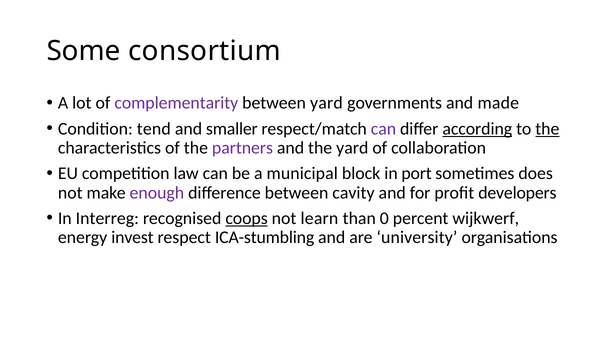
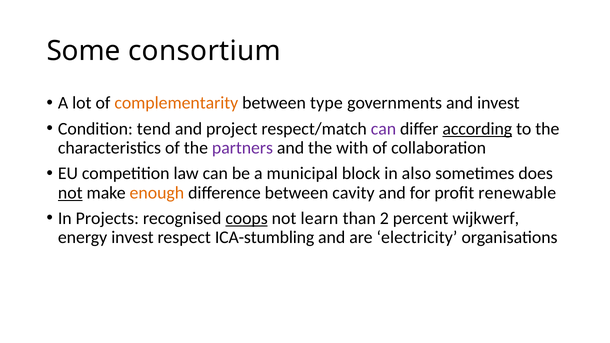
complementarity colour: purple -> orange (176, 103)
between yard: yard -> type (326, 103)
and made: made -> invest (498, 103)
smaller: smaller -> project (232, 129)
the underline: present -> none (547, 129)
the yard: yard -> with (352, 148)
port: port -> also (416, 174)
not underline: none -> present (70, 193)
enough colour: purple -> orange (157, 193)
developers: developers -> renewable (517, 193)
Interreg: Interreg -> Projects (107, 218)
0: 0 -> 2 (384, 218)
university: university -> electricity (417, 238)
